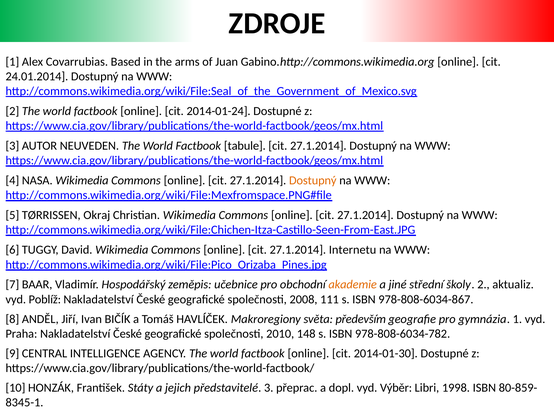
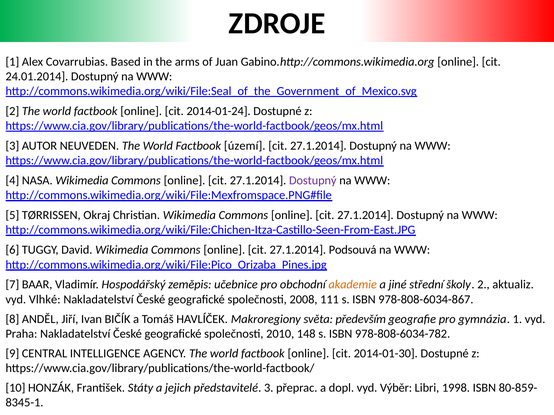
tabule: tabule -> území (245, 146)
Dostupný colour: orange -> purple (313, 181)
Internetu: Internetu -> Podsouvá (353, 250)
Poblíž: Poblíž -> Vlhké (45, 300)
